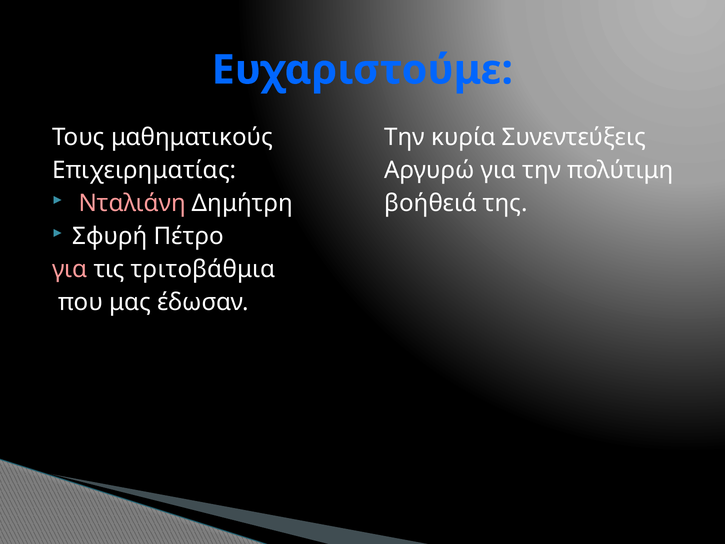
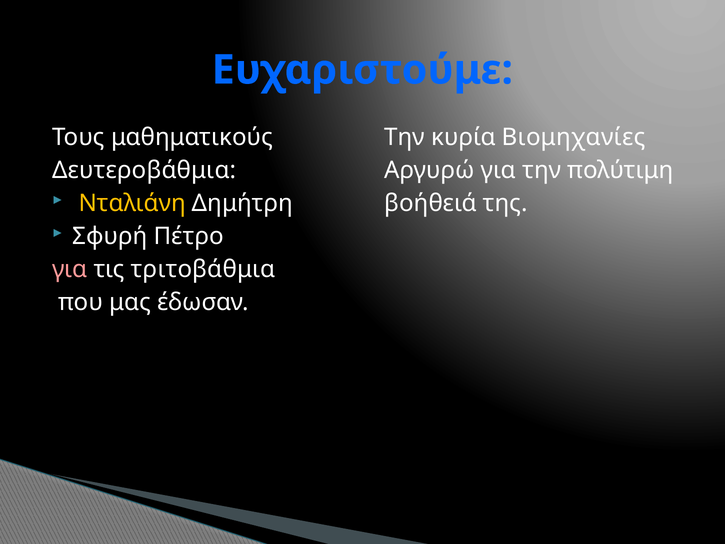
Συνεντεύξεις: Συνεντεύξεις -> Βιομηχανίες (574, 137)
Επιχειρηματίας: Επιχειρηματίας -> Δευτεροβάθμια (144, 170)
Νταλιάνη colour: pink -> yellow (132, 203)
